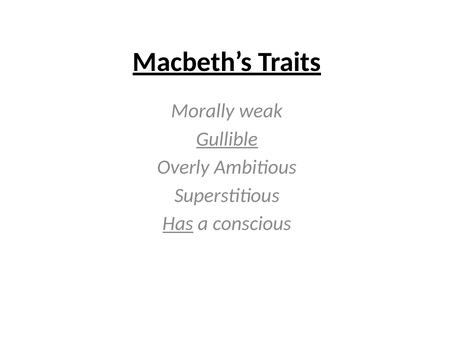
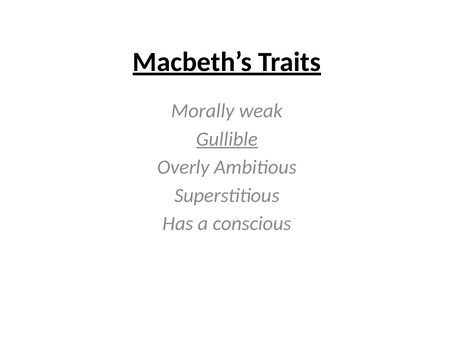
Has underline: present -> none (178, 224)
